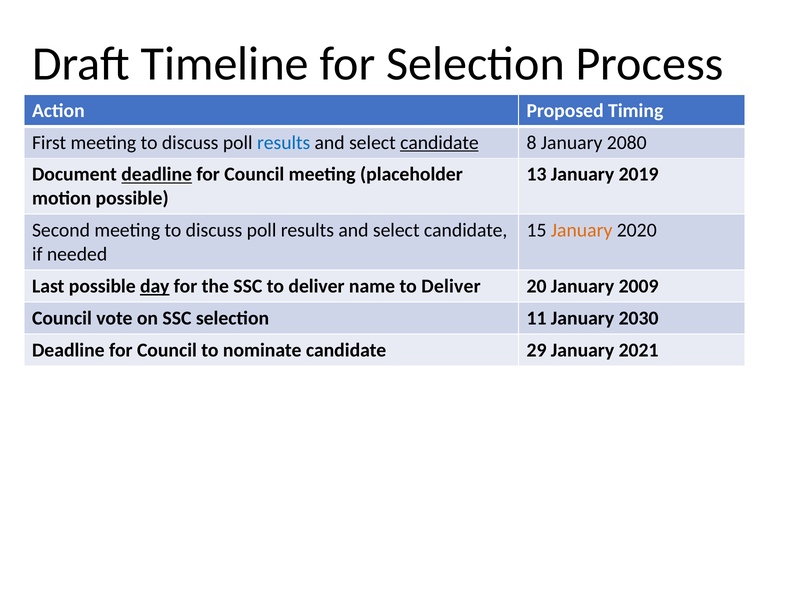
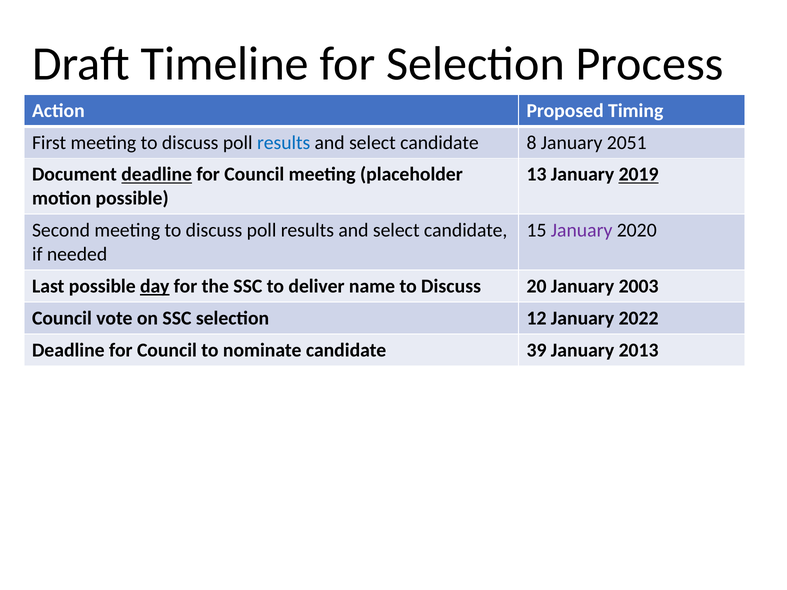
candidate underline: present -> none (439, 143)
2080: 2080 -> 2051 (627, 143)
2019 underline: none -> present (639, 175)
January colour: orange -> purple (582, 230)
name to Deliver: Deliver -> Discuss (451, 286)
2009: 2009 -> 2003 (639, 286)
11: 11 -> 12 (537, 318)
2030: 2030 -> 2022 (639, 318)
29: 29 -> 39 (537, 350)
2021: 2021 -> 2013 (639, 350)
